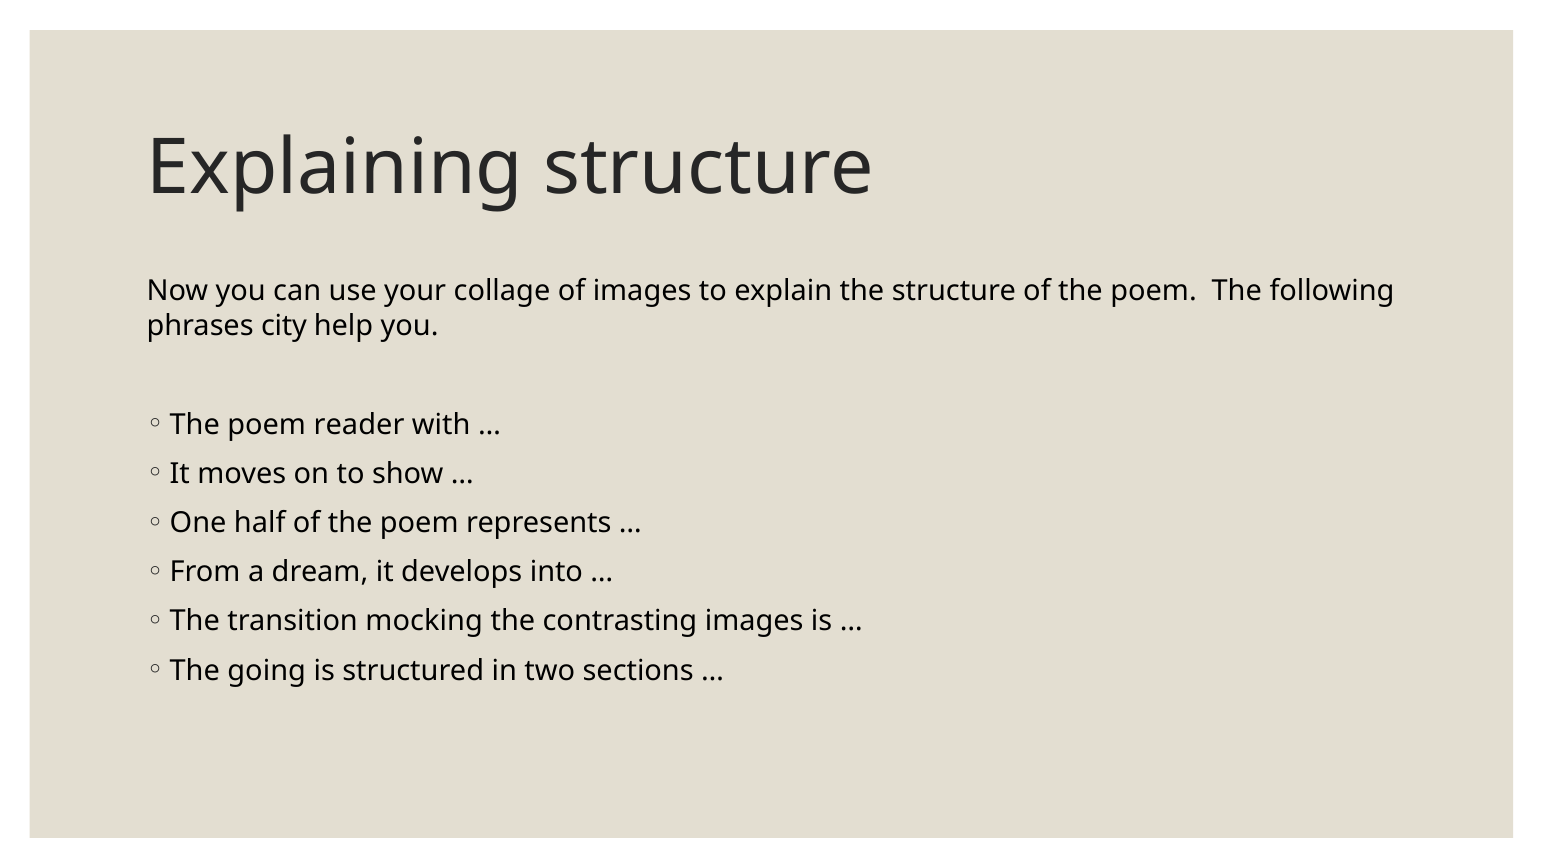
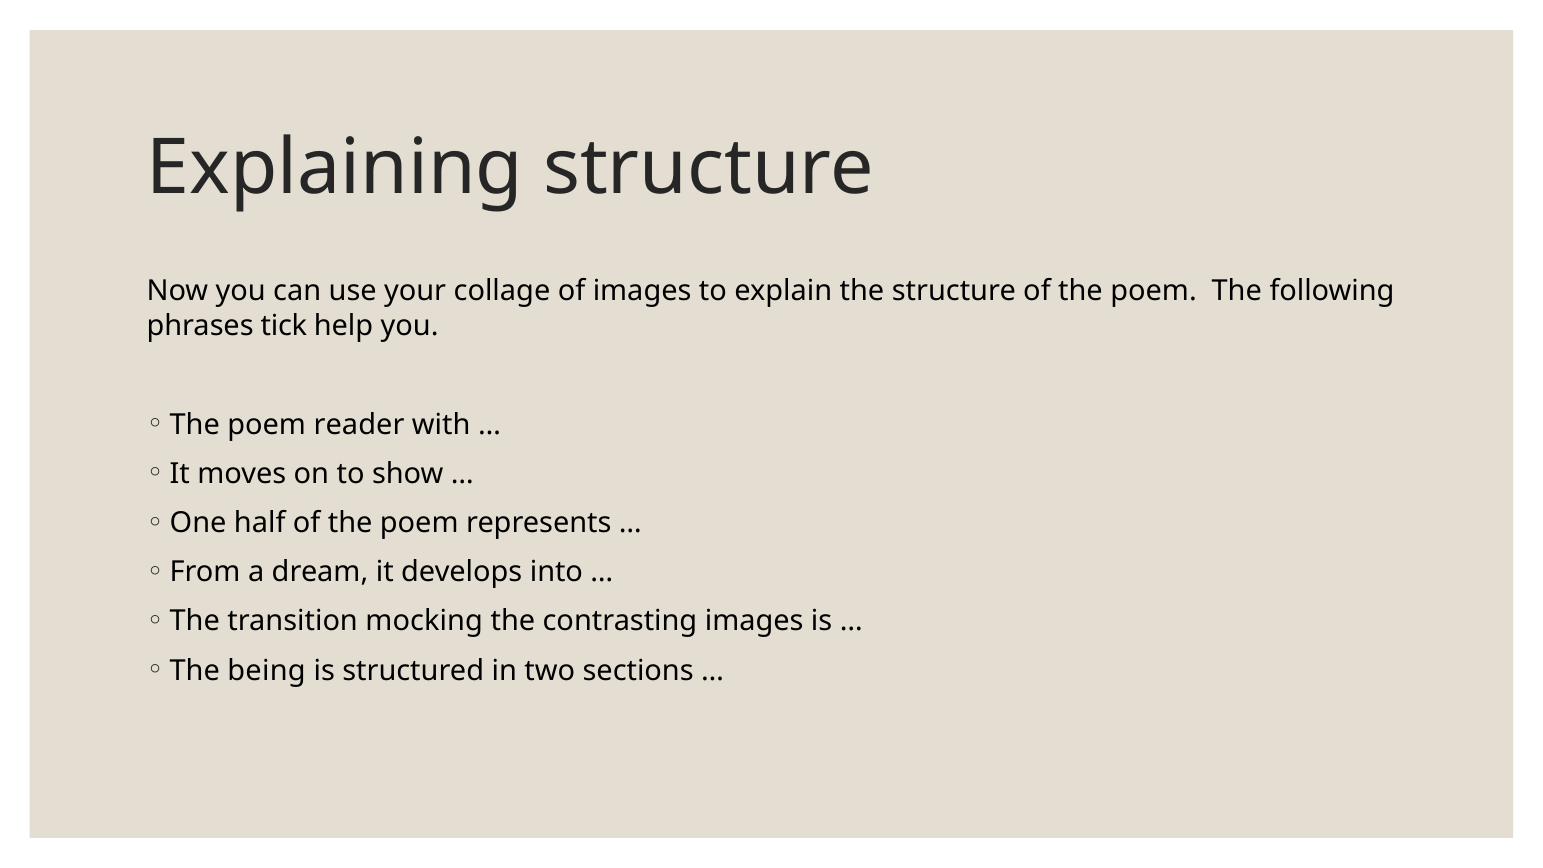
city: city -> tick (284, 326)
going: going -> being (267, 670)
